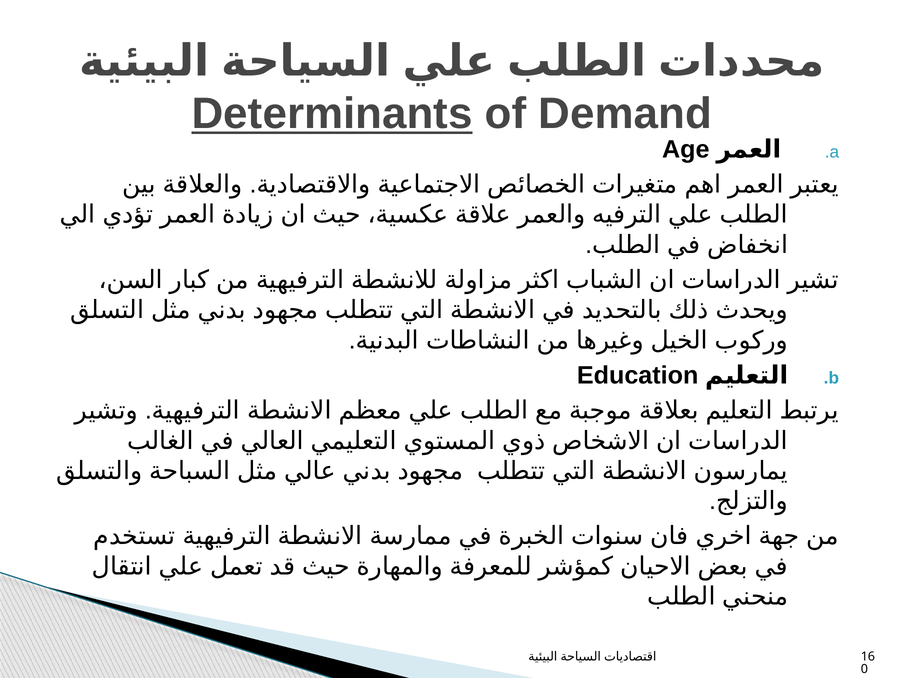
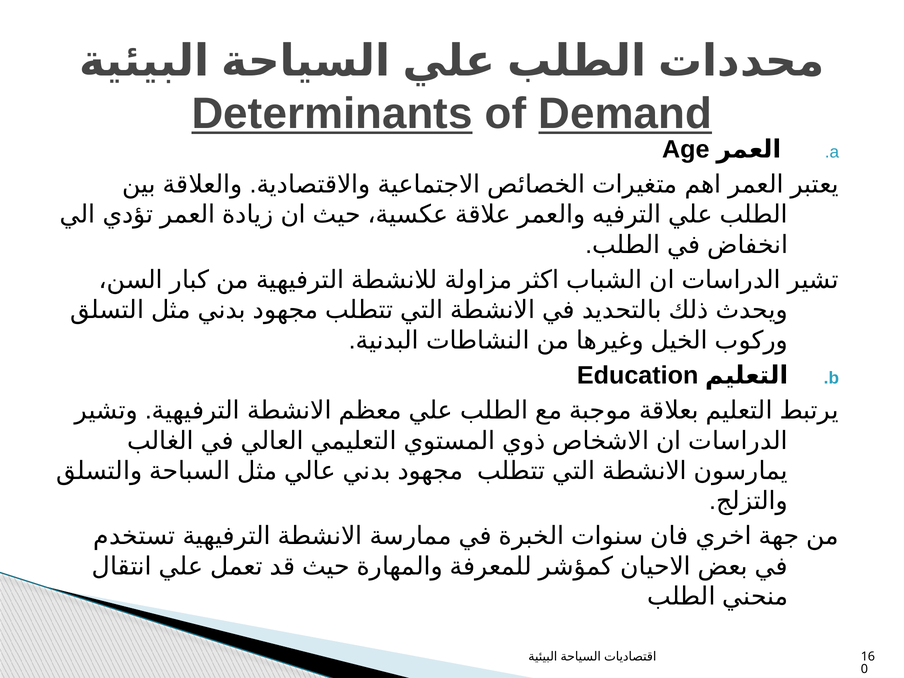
Demand underline: none -> present (625, 114)
